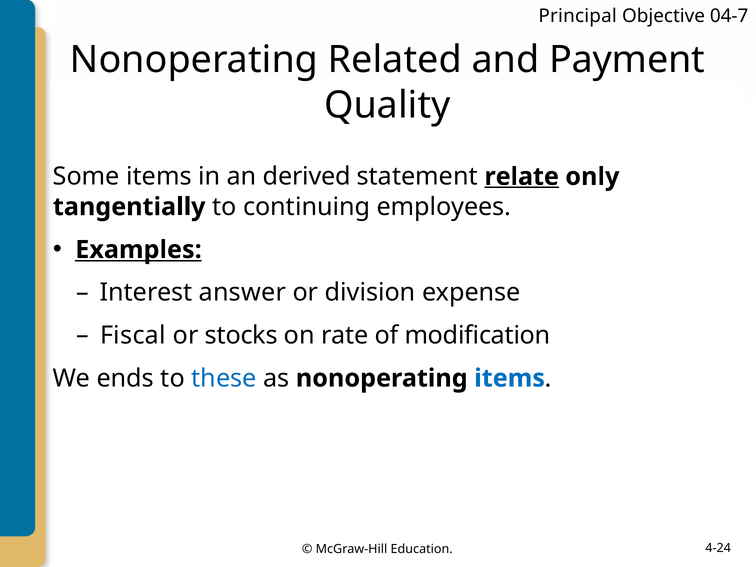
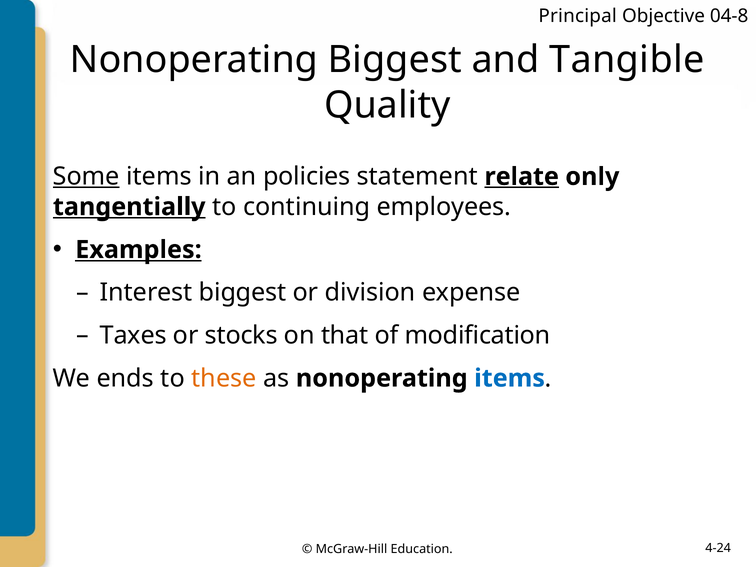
04-7: 04-7 -> 04-8 (729, 16)
Nonoperating Related: Related -> Biggest (395, 60)
Payment: Payment -> Tangible (627, 60)
Some underline: none -> present (86, 177)
derived: derived -> policies (307, 177)
tangentially underline: none -> present (129, 207)
Interest answer: answer -> biggest (243, 293)
Fiscal: Fiscal -> Taxes (133, 335)
rate: rate -> that (345, 335)
these colour: blue -> orange (224, 378)
